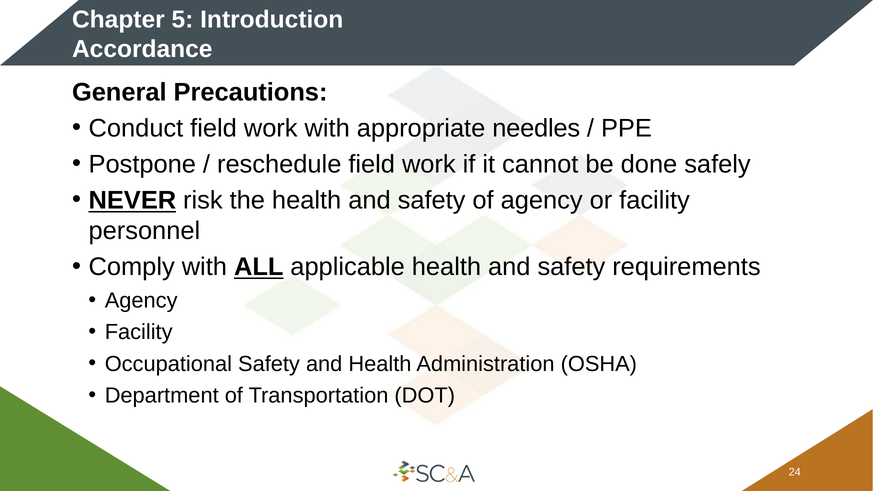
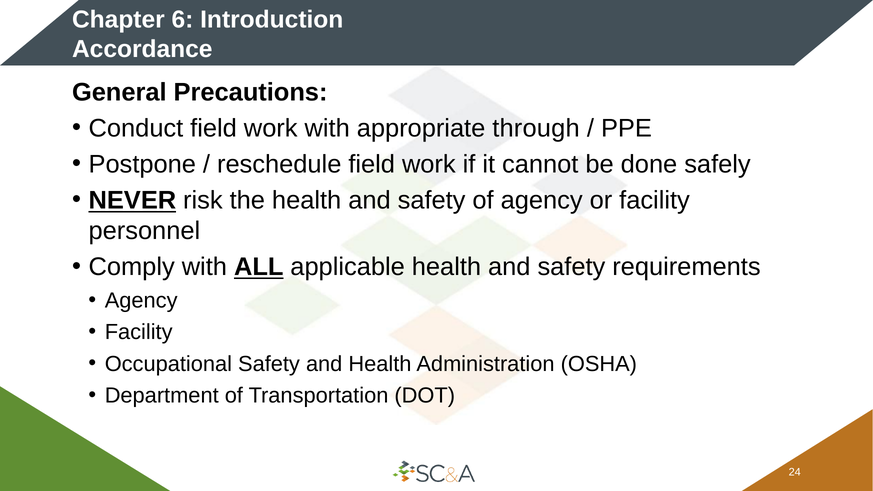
5: 5 -> 6 (182, 20)
needles: needles -> through (536, 128)
